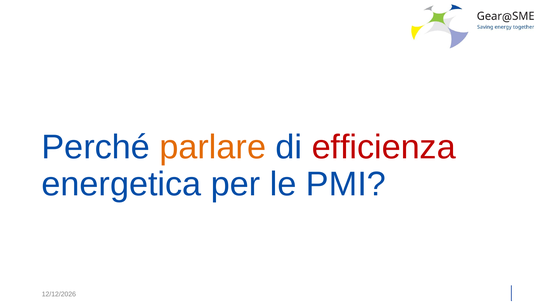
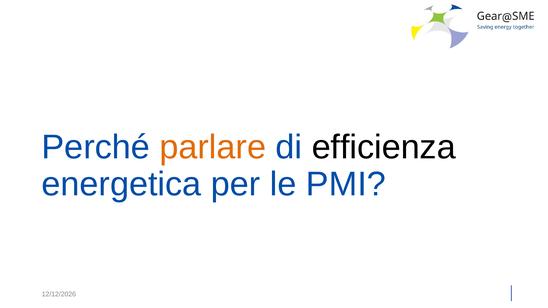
efficienza colour: red -> black (384, 147)
